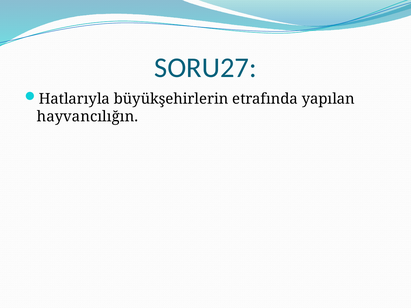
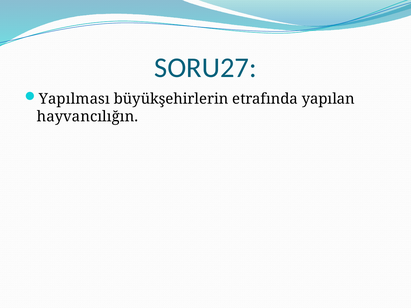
Hatlarıyla: Hatlarıyla -> Yapılması (74, 99)
